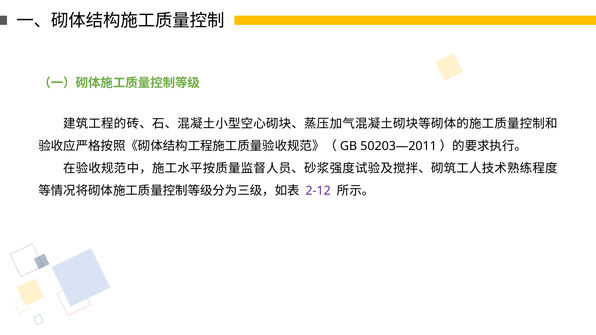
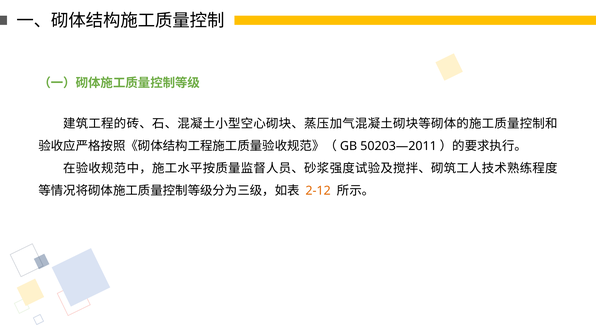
2-12 colour: purple -> orange (318, 191)
